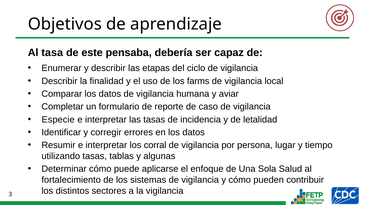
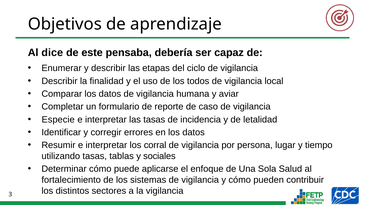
tasa: tasa -> dice (52, 53)
farms: farms -> todos (198, 81)
algunas: algunas -> sociales (159, 156)
